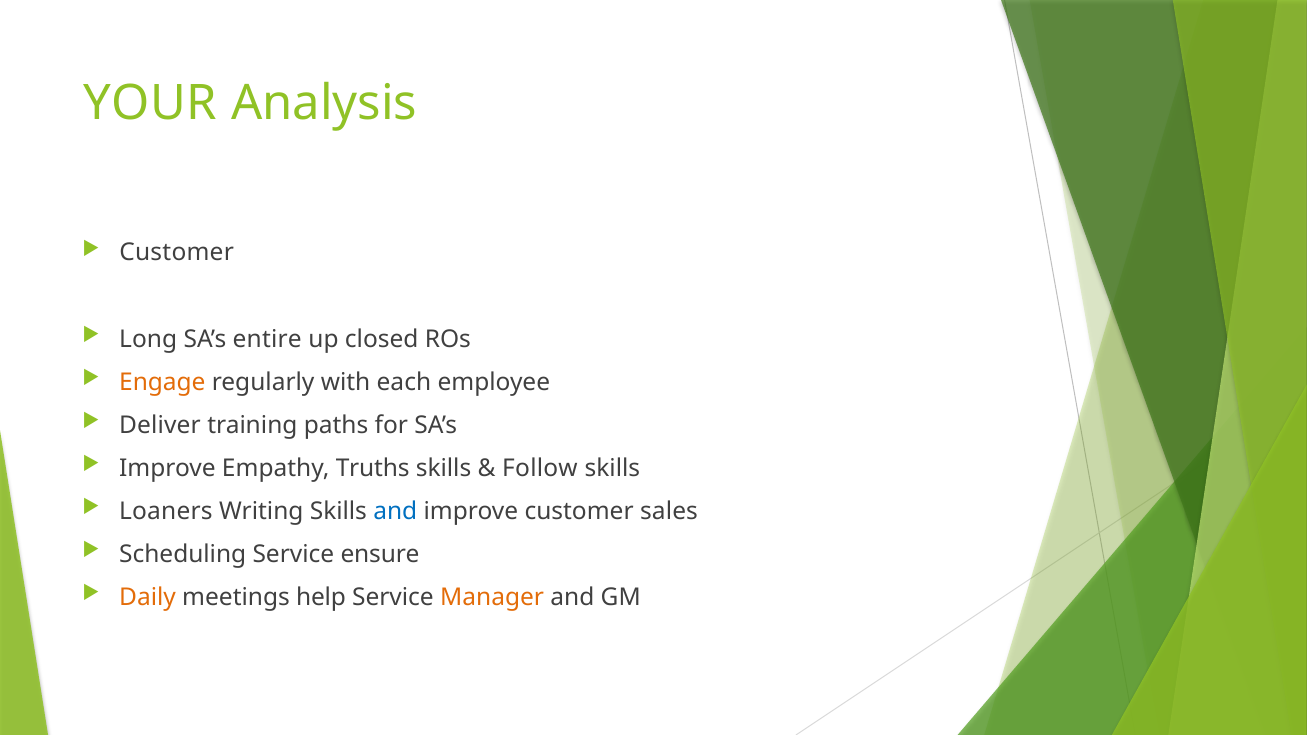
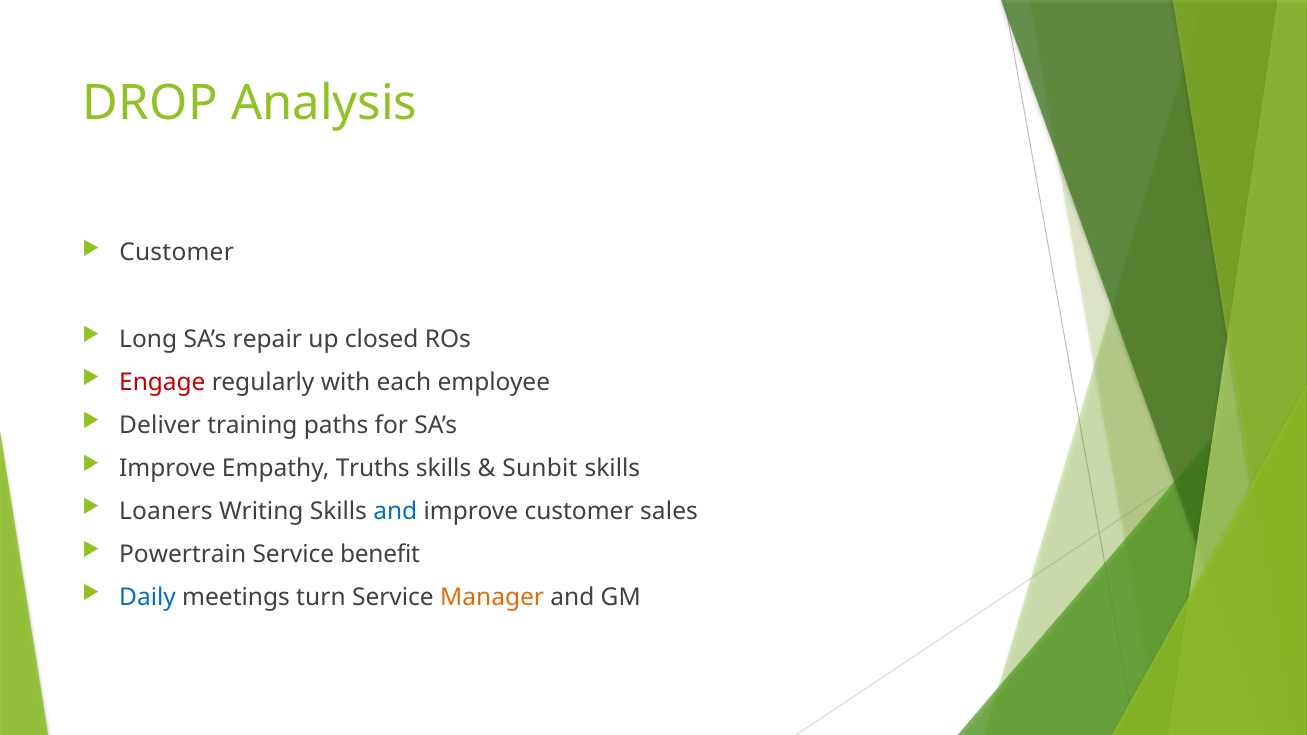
YOUR: YOUR -> DROP (150, 103)
entire: entire -> repair (267, 339)
Engage colour: orange -> red (162, 382)
Follow: Follow -> Sunbit (540, 468)
Scheduling: Scheduling -> Powertrain (183, 554)
ensure: ensure -> benefit (380, 554)
Daily colour: orange -> blue (148, 597)
help: help -> turn (321, 597)
